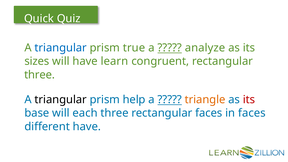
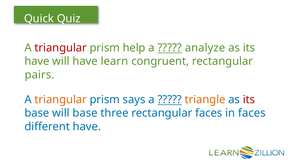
triangular colour: blue -> red (61, 48)
true: true -> help (134, 48)
sizes: sizes -> have (37, 61)
three: three -> pairs (39, 75)
triangular colour: black -> orange (61, 100)
help: help -> says (134, 100)
will each: each -> base (85, 113)
